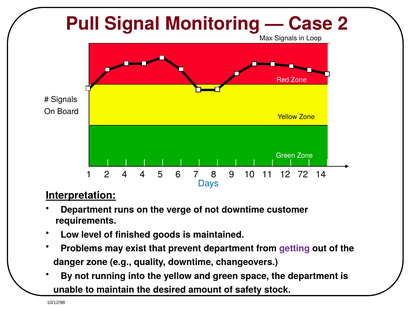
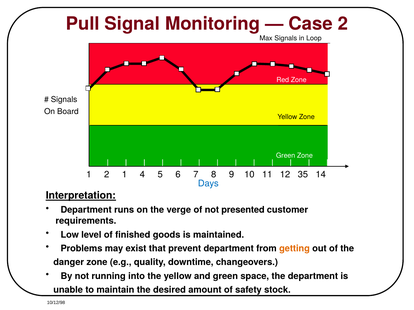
2 4: 4 -> 1 (125, 175)
72: 72 -> 35 (303, 175)
not downtime: downtime -> presented (243, 210)
getting colour: purple -> orange (295, 249)
